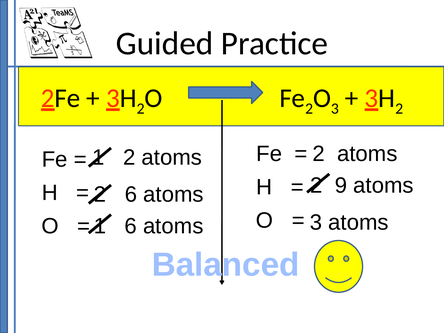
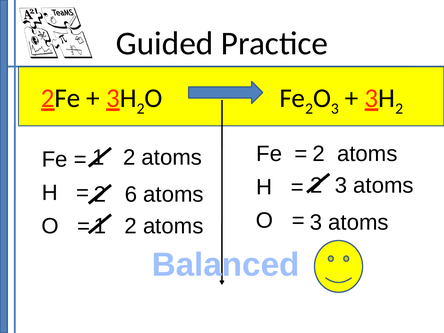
9: 9 -> 3 (341, 185)
6: 6 -> 2 (131, 226)
